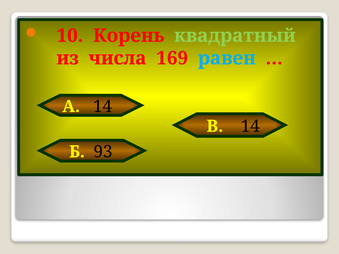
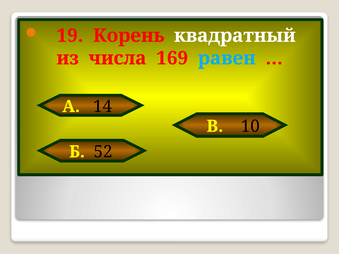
10: 10 -> 19 (70, 36)
квадратный colour: light green -> white (235, 36)
В 14: 14 -> 10 (250, 126)
93: 93 -> 52 (103, 152)
